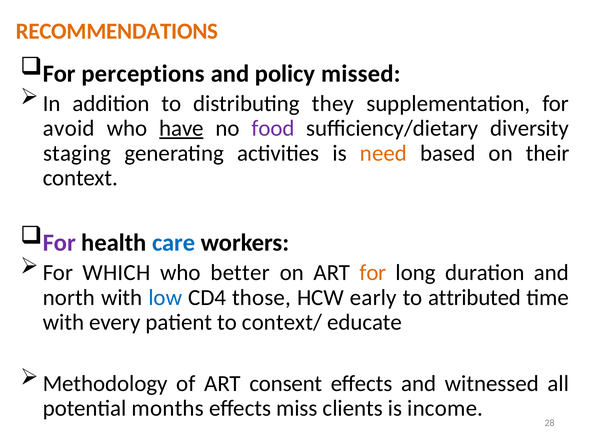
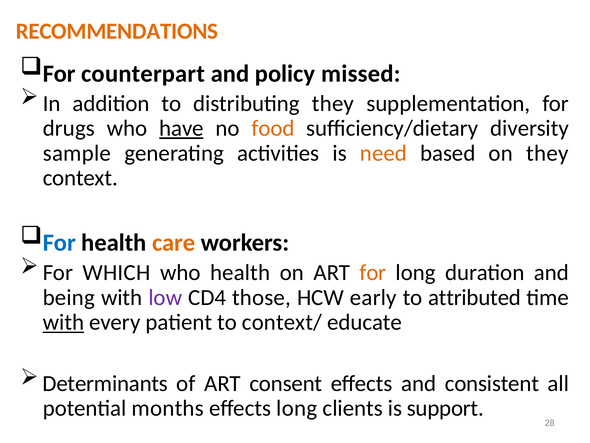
perceptions: perceptions -> counterpart (143, 73)
avoid: avoid -> drugs (69, 128)
food colour: purple -> orange (273, 128)
staging: staging -> sample (77, 153)
on their: their -> they (547, 153)
For colour: purple -> blue (59, 243)
care colour: blue -> orange (174, 243)
who better: better -> health (240, 272)
north: north -> being (69, 297)
low colour: blue -> purple (165, 297)
with underline: none -> present (63, 322)
Methodology: Methodology -> Determinants (105, 383)
witnessed: witnessed -> consistent (492, 383)
effects miss: miss -> long (297, 408)
income: income -> support (445, 408)
